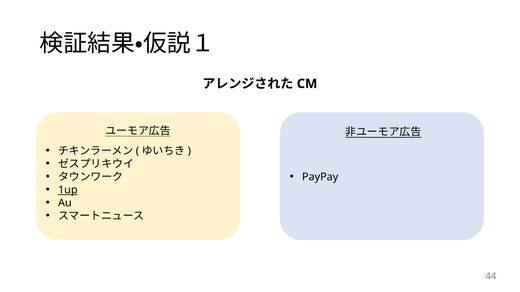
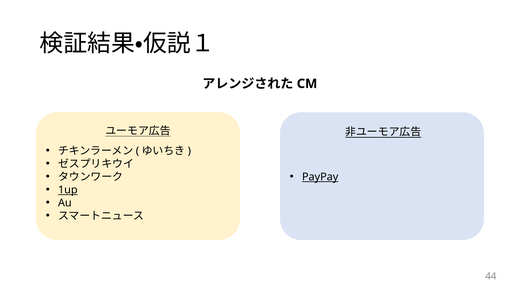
PayPay underline: none -> present (320, 177)
